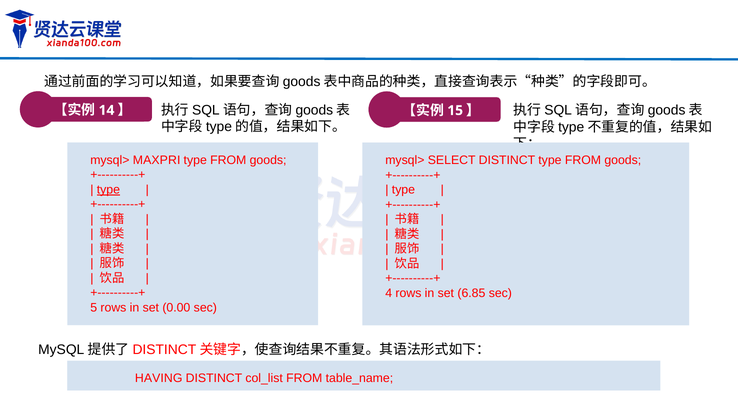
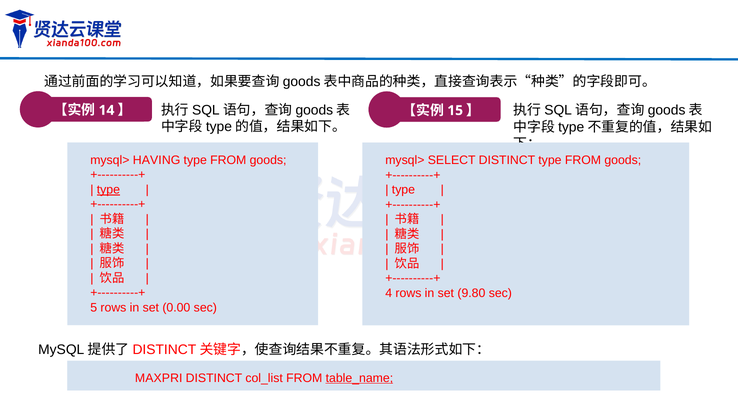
MAXPRI: MAXPRI -> HAVING (157, 160)
6.85: 6.85 -> 9.80 (471, 293)
HAVING: HAVING -> MAXPRI (159, 378)
table_name underline: none -> present (359, 378)
